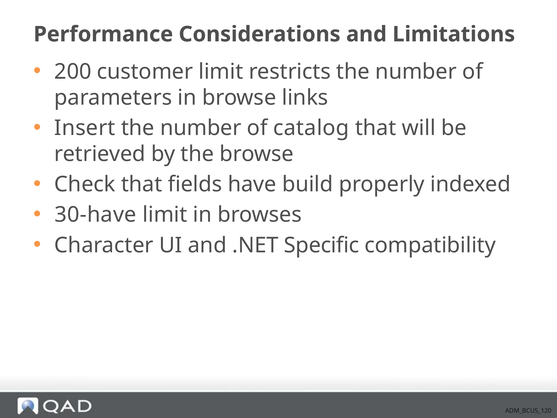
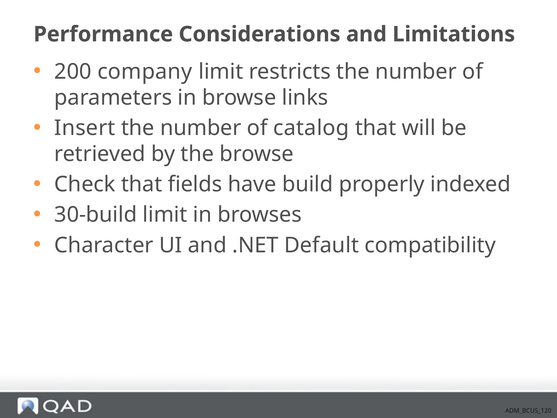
customer: customer -> company (145, 72)
30-have: 30-have -> 30-build (96, 215)
Specific: Specific -> Default (321, 245)
